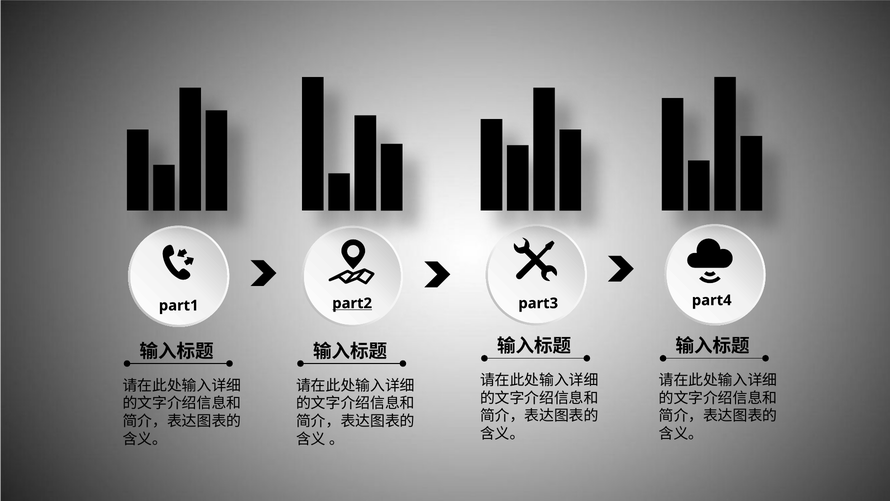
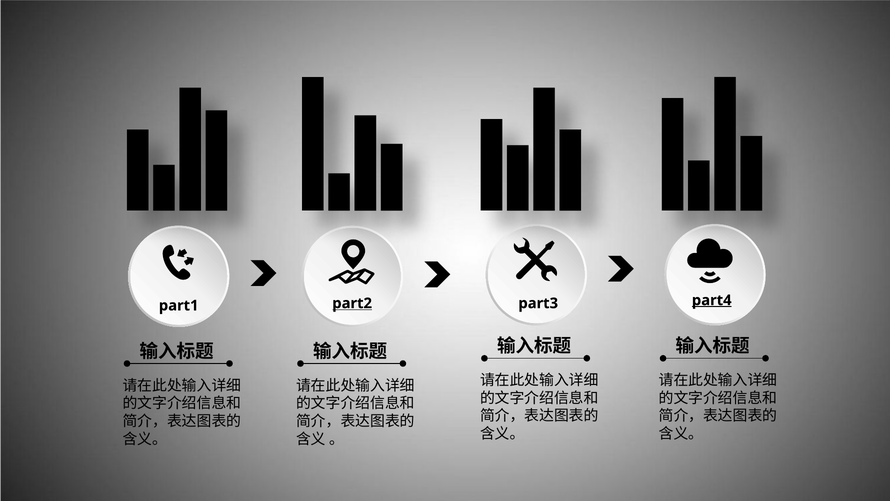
part4 underline: none -> present (712, 300)
